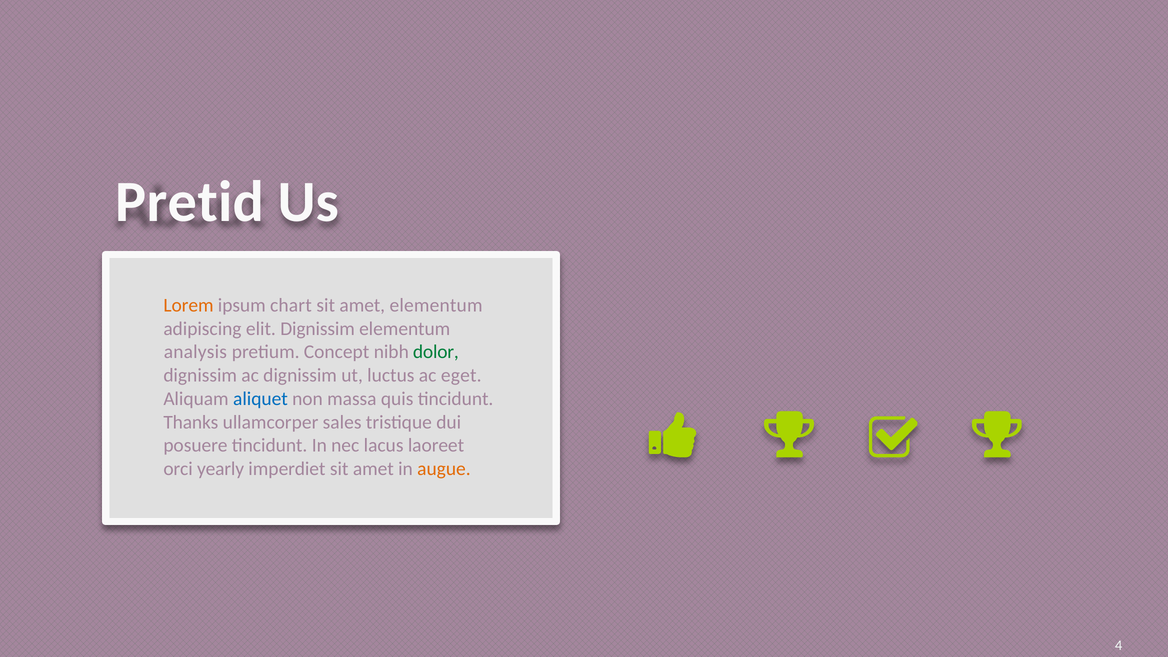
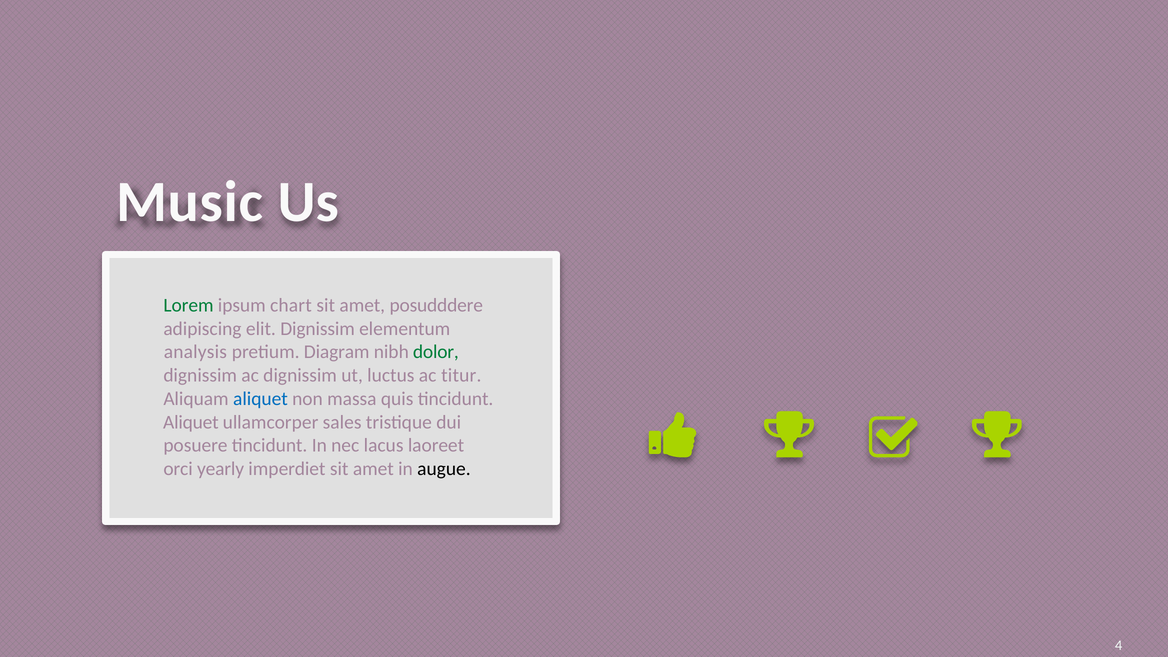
Pretid: Pretid -> Music (190, 202)
Lorem colour: orange -> green (188, 305)
amet elementum: elementum -> posudddere (436, 305)
Concept: Concept -> Diagram (337, 352)
eget: eget -> titur (461, 375)
Thanks: Thanks -> Aliquet (191, 422)
augue colour: orange -> black (444, 469)
